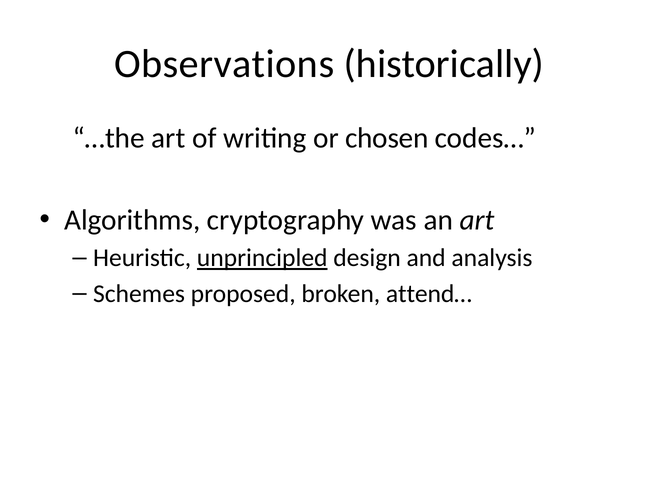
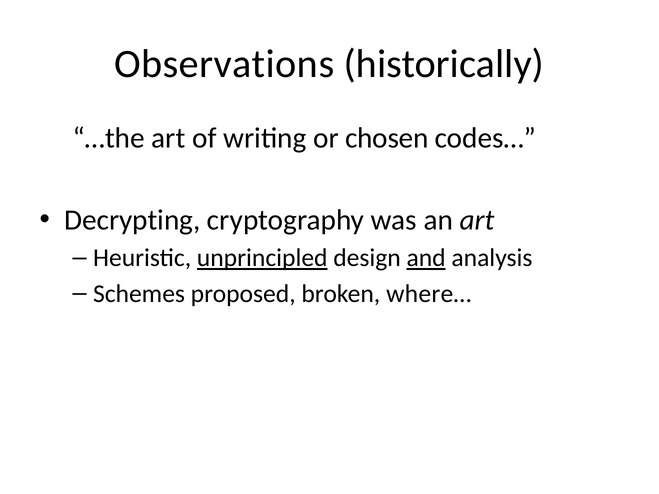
Algorithms: Algorithms -> Decrypting (132, 220)
and underline: none -> present (426, 258)
attend…: attend… -> where… (429, 294)
